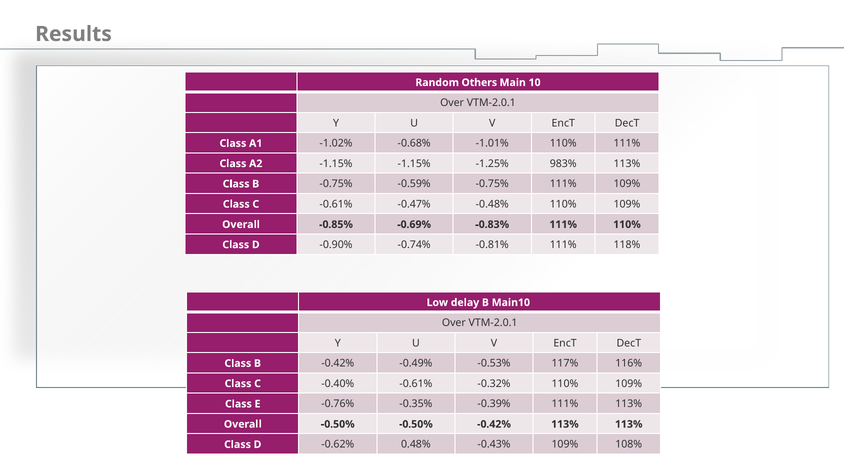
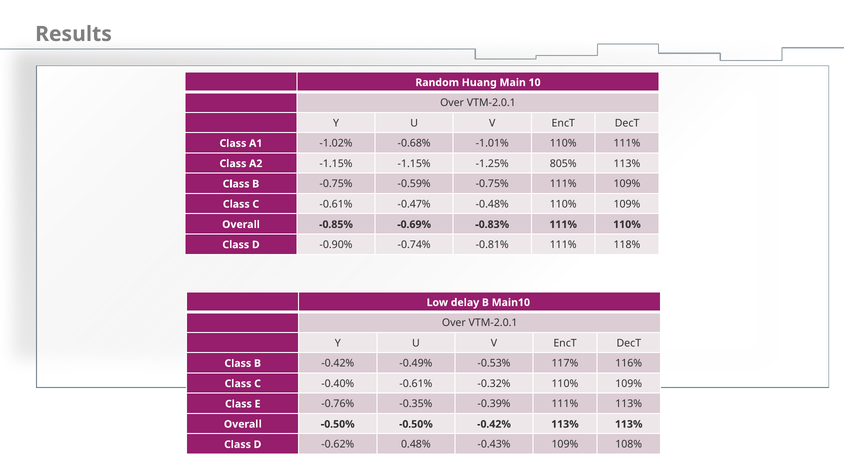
Others: Others -> Huang (479, 82)
983%: 983% -> 805% (563, 164)
